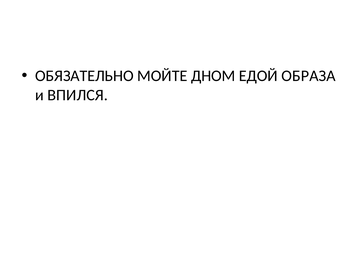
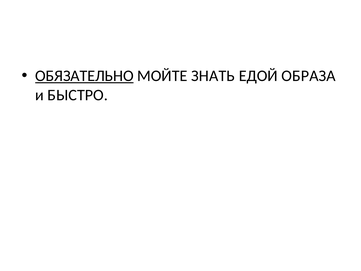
ОБЯЗАТЕЛЬНО underline: none -> present (84, 76)
ДНОМ: ДНОМ -> ЗНАТЬ (213, 76)
ВПИЛСЯ: ВПИЛСЯ -> БЫСТРО (78, 95)
